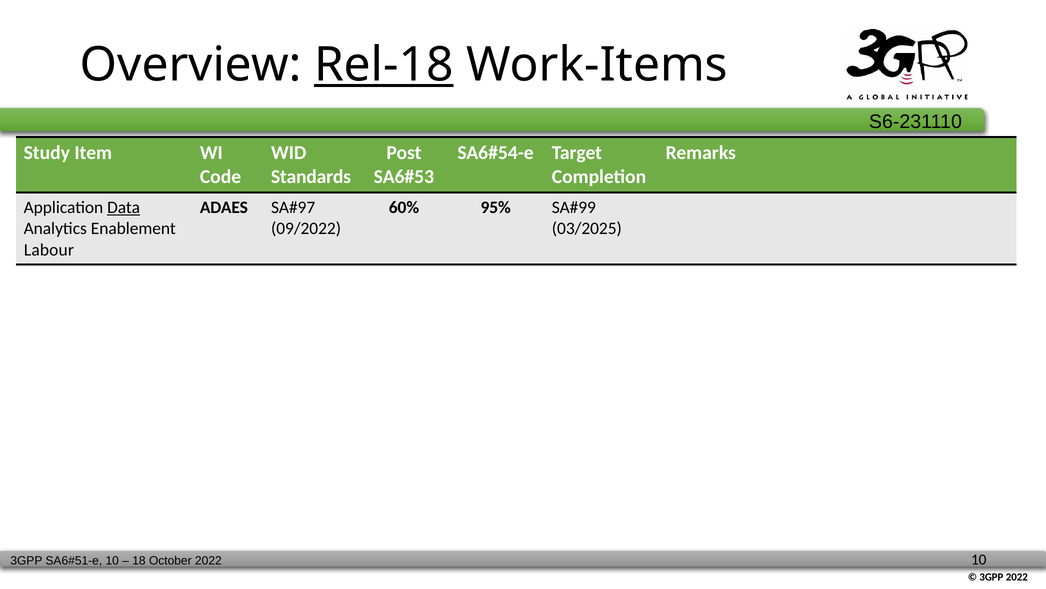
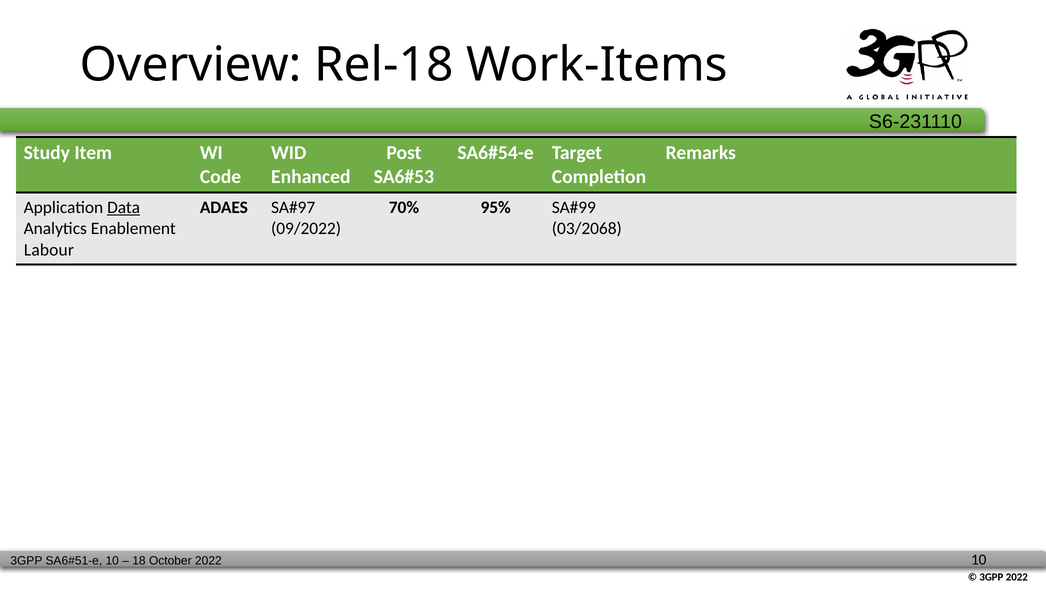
Rel-18 underline: present -> none (384, 65)
Standards: Standards -> Enhanced (311, 177)
60%: 60% -> 70% (404, 207)
03/2025: 03/2025 -> 03/2068 (587, 228)
